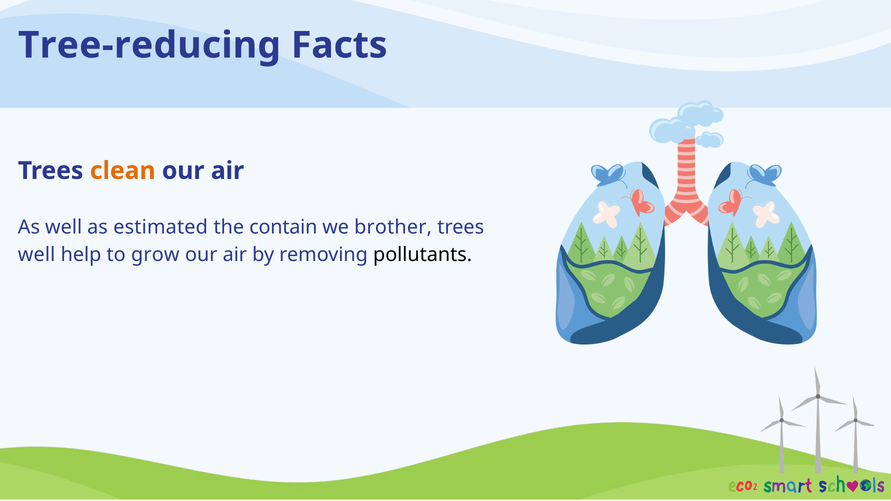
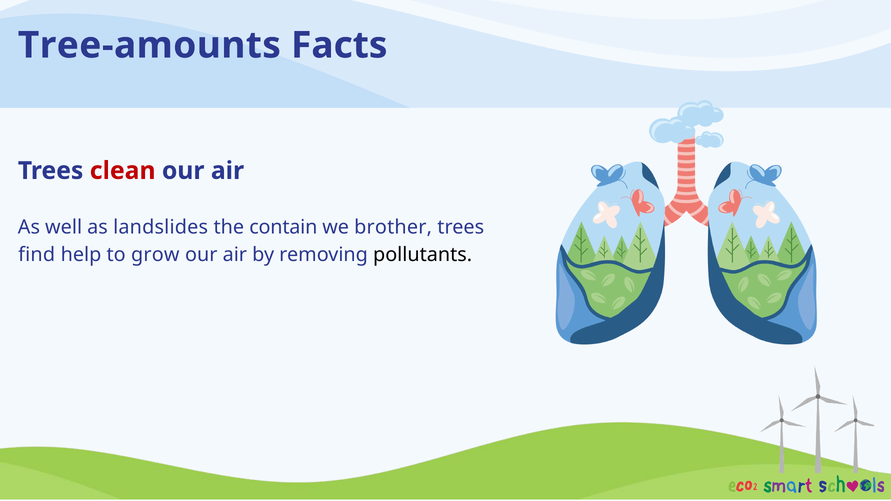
Tree-reducing: Tree-reducing -> Tree-amounts (149, 45)
clean colour: orange -> red (123, 171)
estimated: estimated -> landslides (161, 227)
well: well -> find (37, 255)
